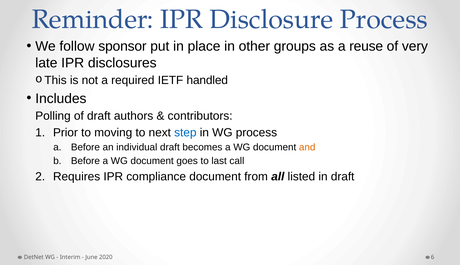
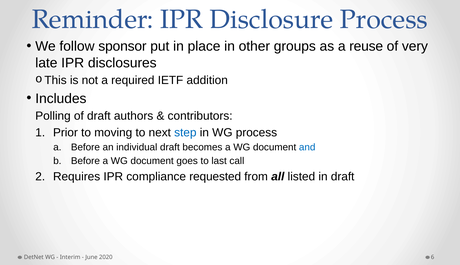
handled: handled -> addition (207, 80)
and colour: orange -> blue (307, 148)
compliance document: document -> requested (215, 177)
